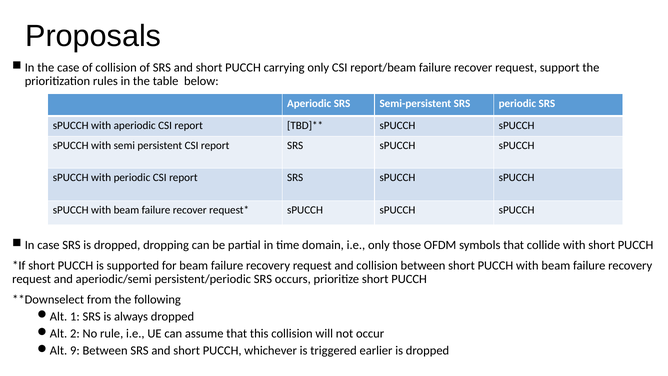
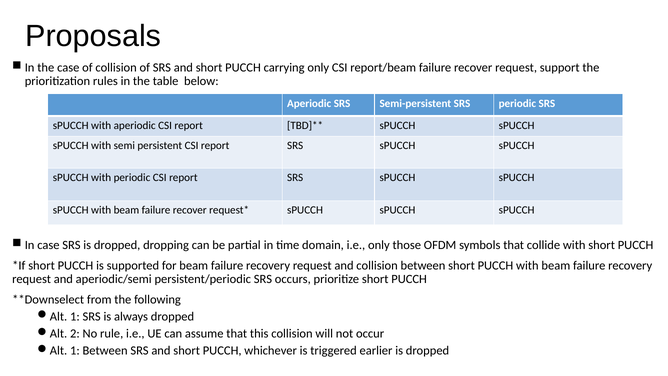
9: 9 -> 1 (75, 351)
